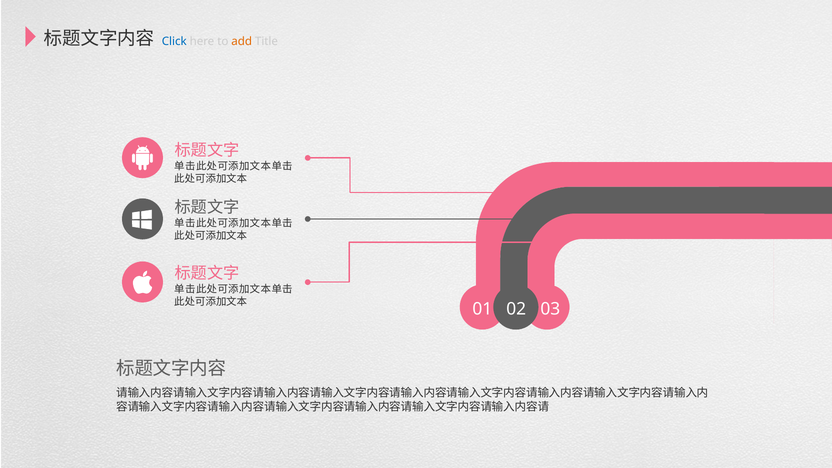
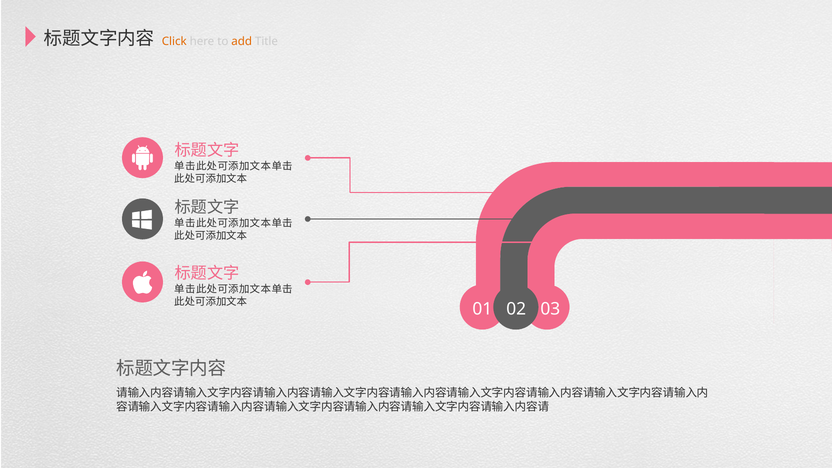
Click colour: blue -> orange (174, 41)
